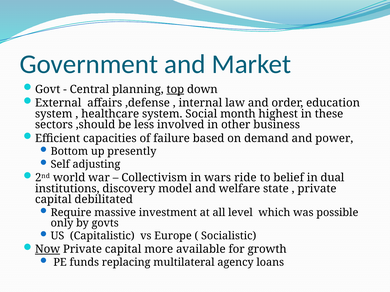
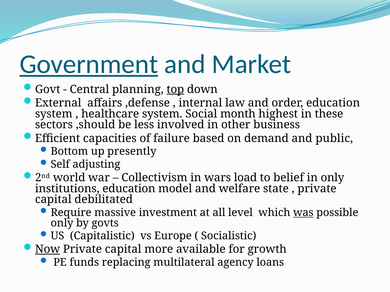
Government underline: none -> present (89, 64)
power: power -> public (334, 139)
ride: ride -> load (245, 178)
in dual: dual -> only (332, 178)
institutions discovery: discovery -> education (129, 189)
was underline: none -> present (303, 213)
